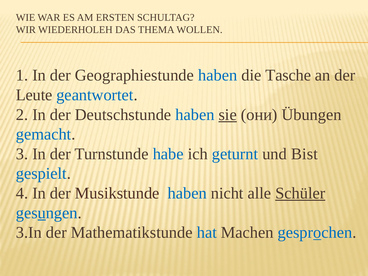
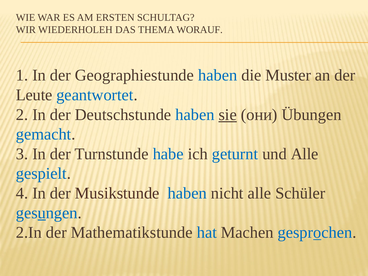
WOLLEN: WOLLEN -> WORAUF (200, 30)
Tasche: Tasche -> Muster (288, 75)
und Bist: Bist -> Alle (305, 154)
Schüler underline: present -> none (300, 193)
3.In: 3.In -> 2.In (29, 232)
